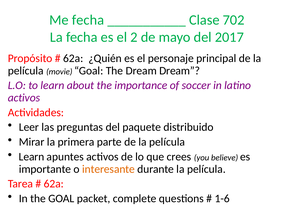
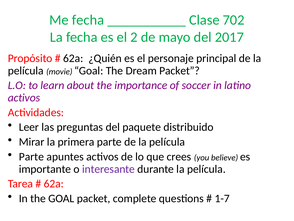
Dream Dream: Dream -> Packet (180, 70)
Learn: Learn -> Parte (31, 156)
interesante colour: orange -> purple (108, 169)
1-6: 1-6 -> 1-7 (222, 198)
